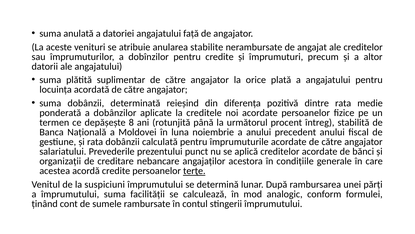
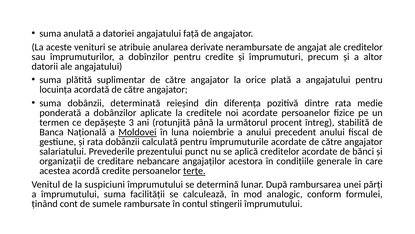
stabilite: stabilite -> derivate (207, 47)
8: 8 -> 3 (131, 122)
Moldovei underline: none -> present (137, 132)
